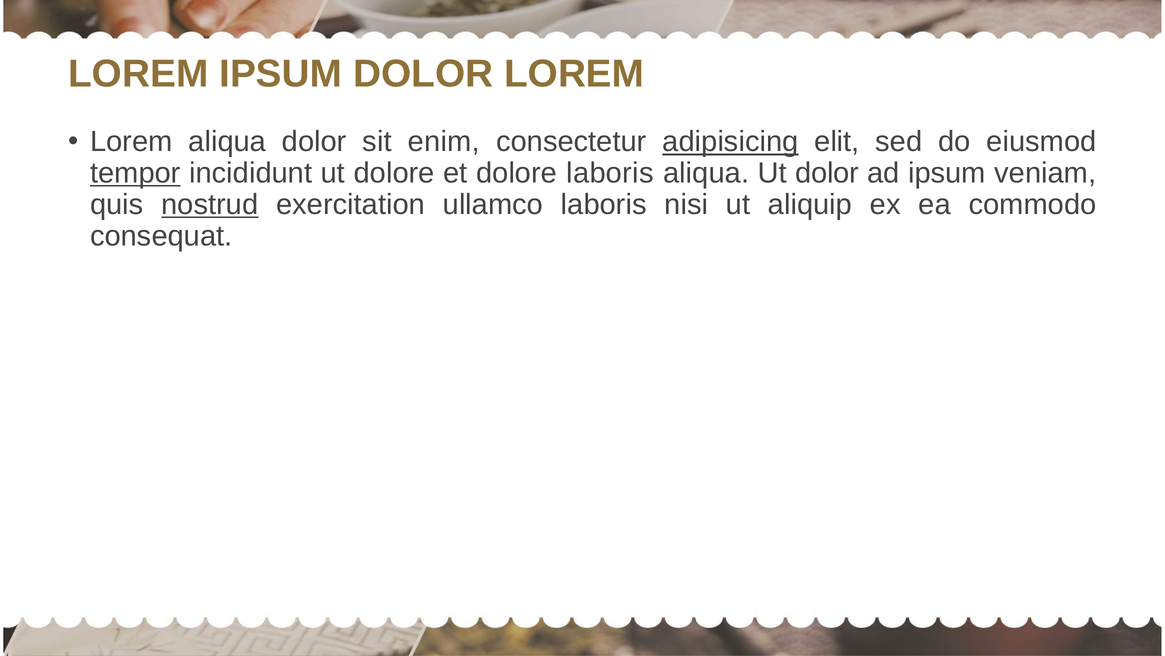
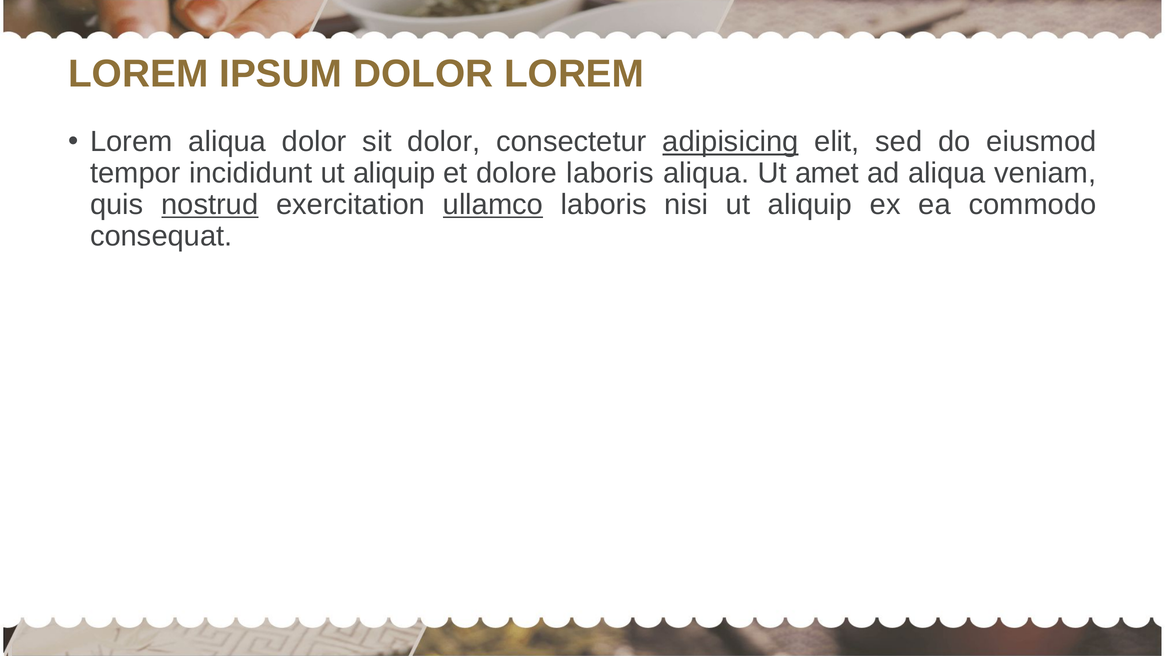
sit enim: enim -> dolor (444, 142)
tempor underline: present -> none (135, 173)
incididunt ut dolore: dolore -> aliquip (394, 173)
Ut dolor: dolor -> amet (827, 173)
ad ipsum: ipsum -> aliqua (947, 173)
ullamco underline: none -> present (493, 205)
